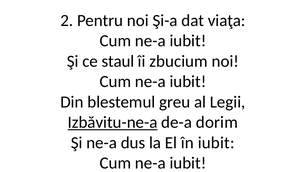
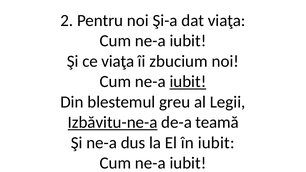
ce staul: staul -> viaţa (118, 61)
iubit underline: none -> present (188, 82)
dorim: dorim -> teamă (217, 122)
